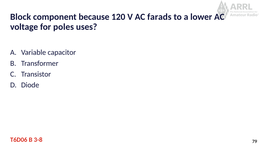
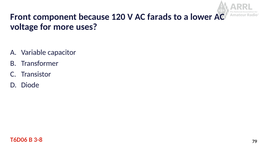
Block: Block -> Front (21, 17)
poles: poles -> more (64, 27)
